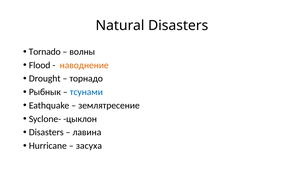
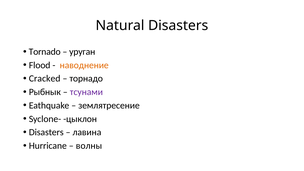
волны: волны -> уруган (82, 52)
Drought: Drought -> Cracked (45, 79)
тсунами colour: blue -> purple (86, 92)
засуха: засуха -> волны (89, 146)
